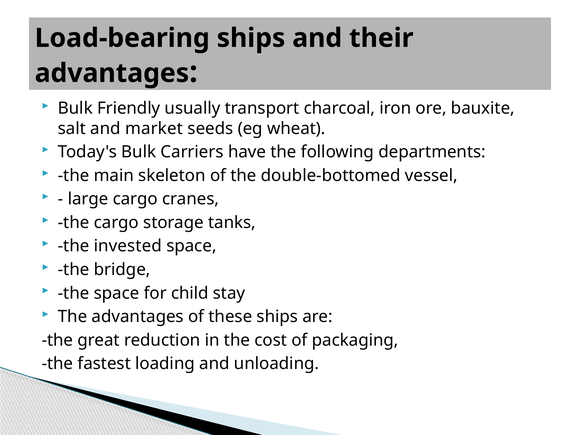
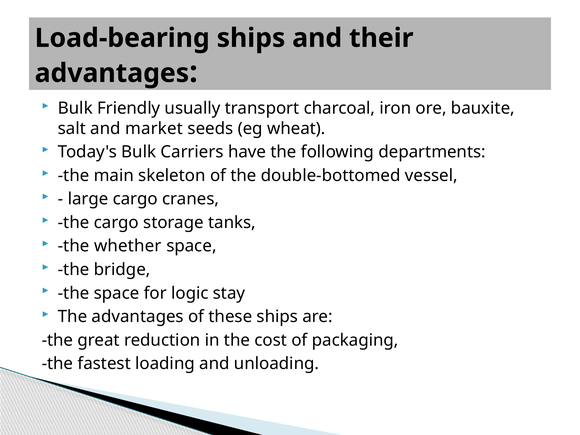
invested: invested -> whether (128, 246)
child: child -> logic (190, 293)
